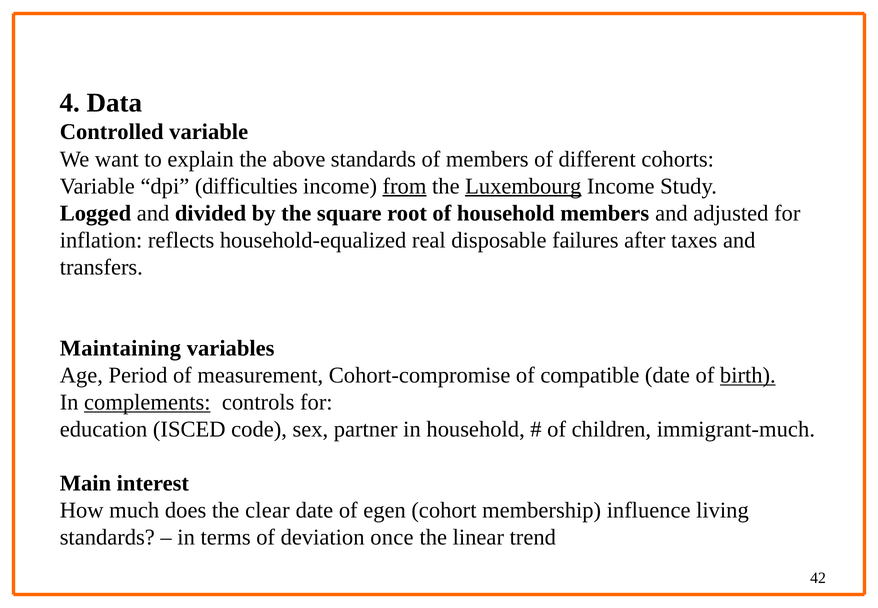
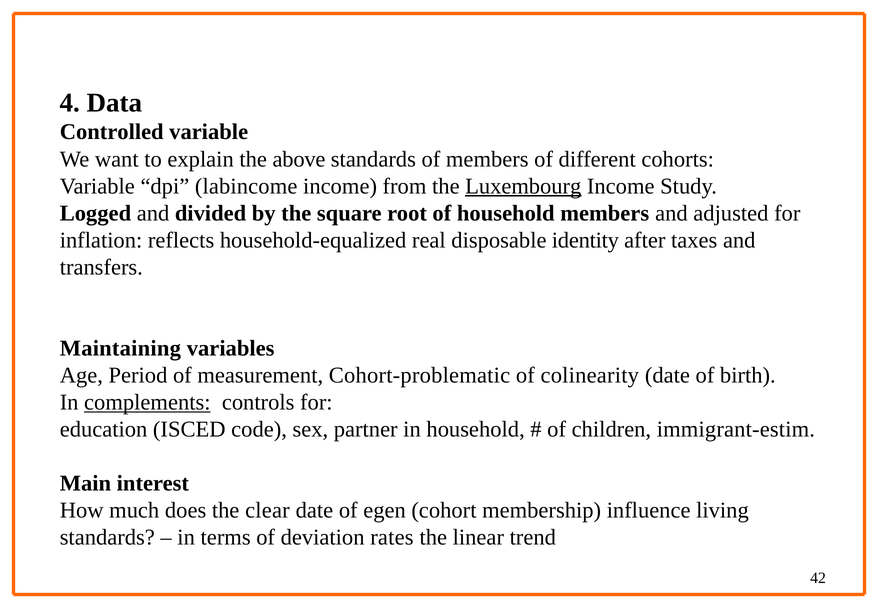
difficulties: difficulties -> labincome (246, 186)
from underline: present -> none (404, 186)
failures: failures -> identity (585, 240)
Cohort-compromise: Cohort-compromise -> Cohort-problematic (419, 375)
compatible: compatible -> colinearity (590, 375)
birth underline: present -> none (748, 375)
immigrant-much: immigrant-much -> immigrant-estim (736, 429)
once: once -> rates (392, 537)
